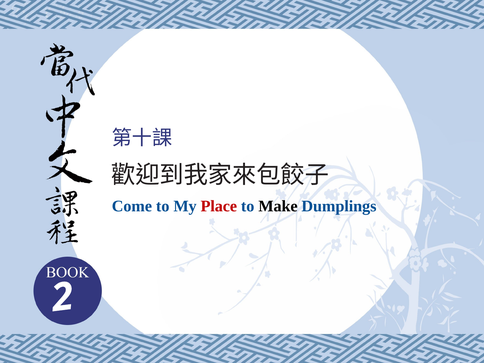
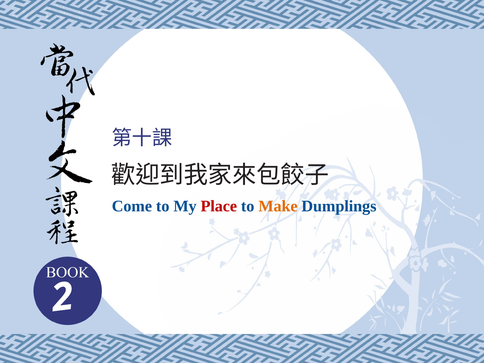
Make colour: black -> orange (278, 206)
